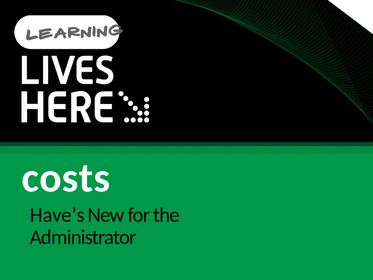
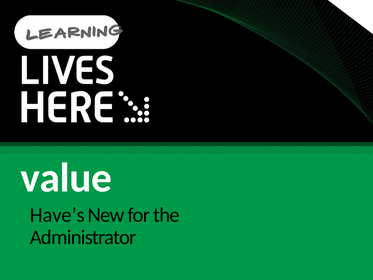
costs: costs -> value (66, 178)
